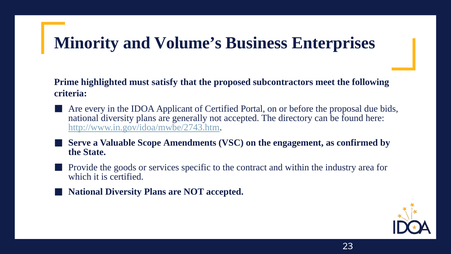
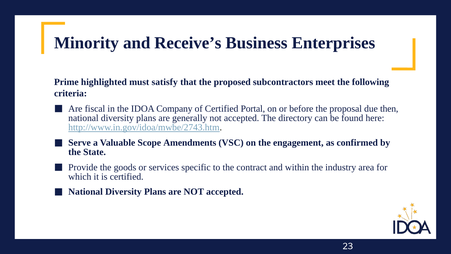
Volume’s: Volume’s -> Receive’s (188, 43)
every: every -> fiscal (95, 108)
Applicant: Applicant -> Company (174, 108)
bids: bids -> then (389, 108)
